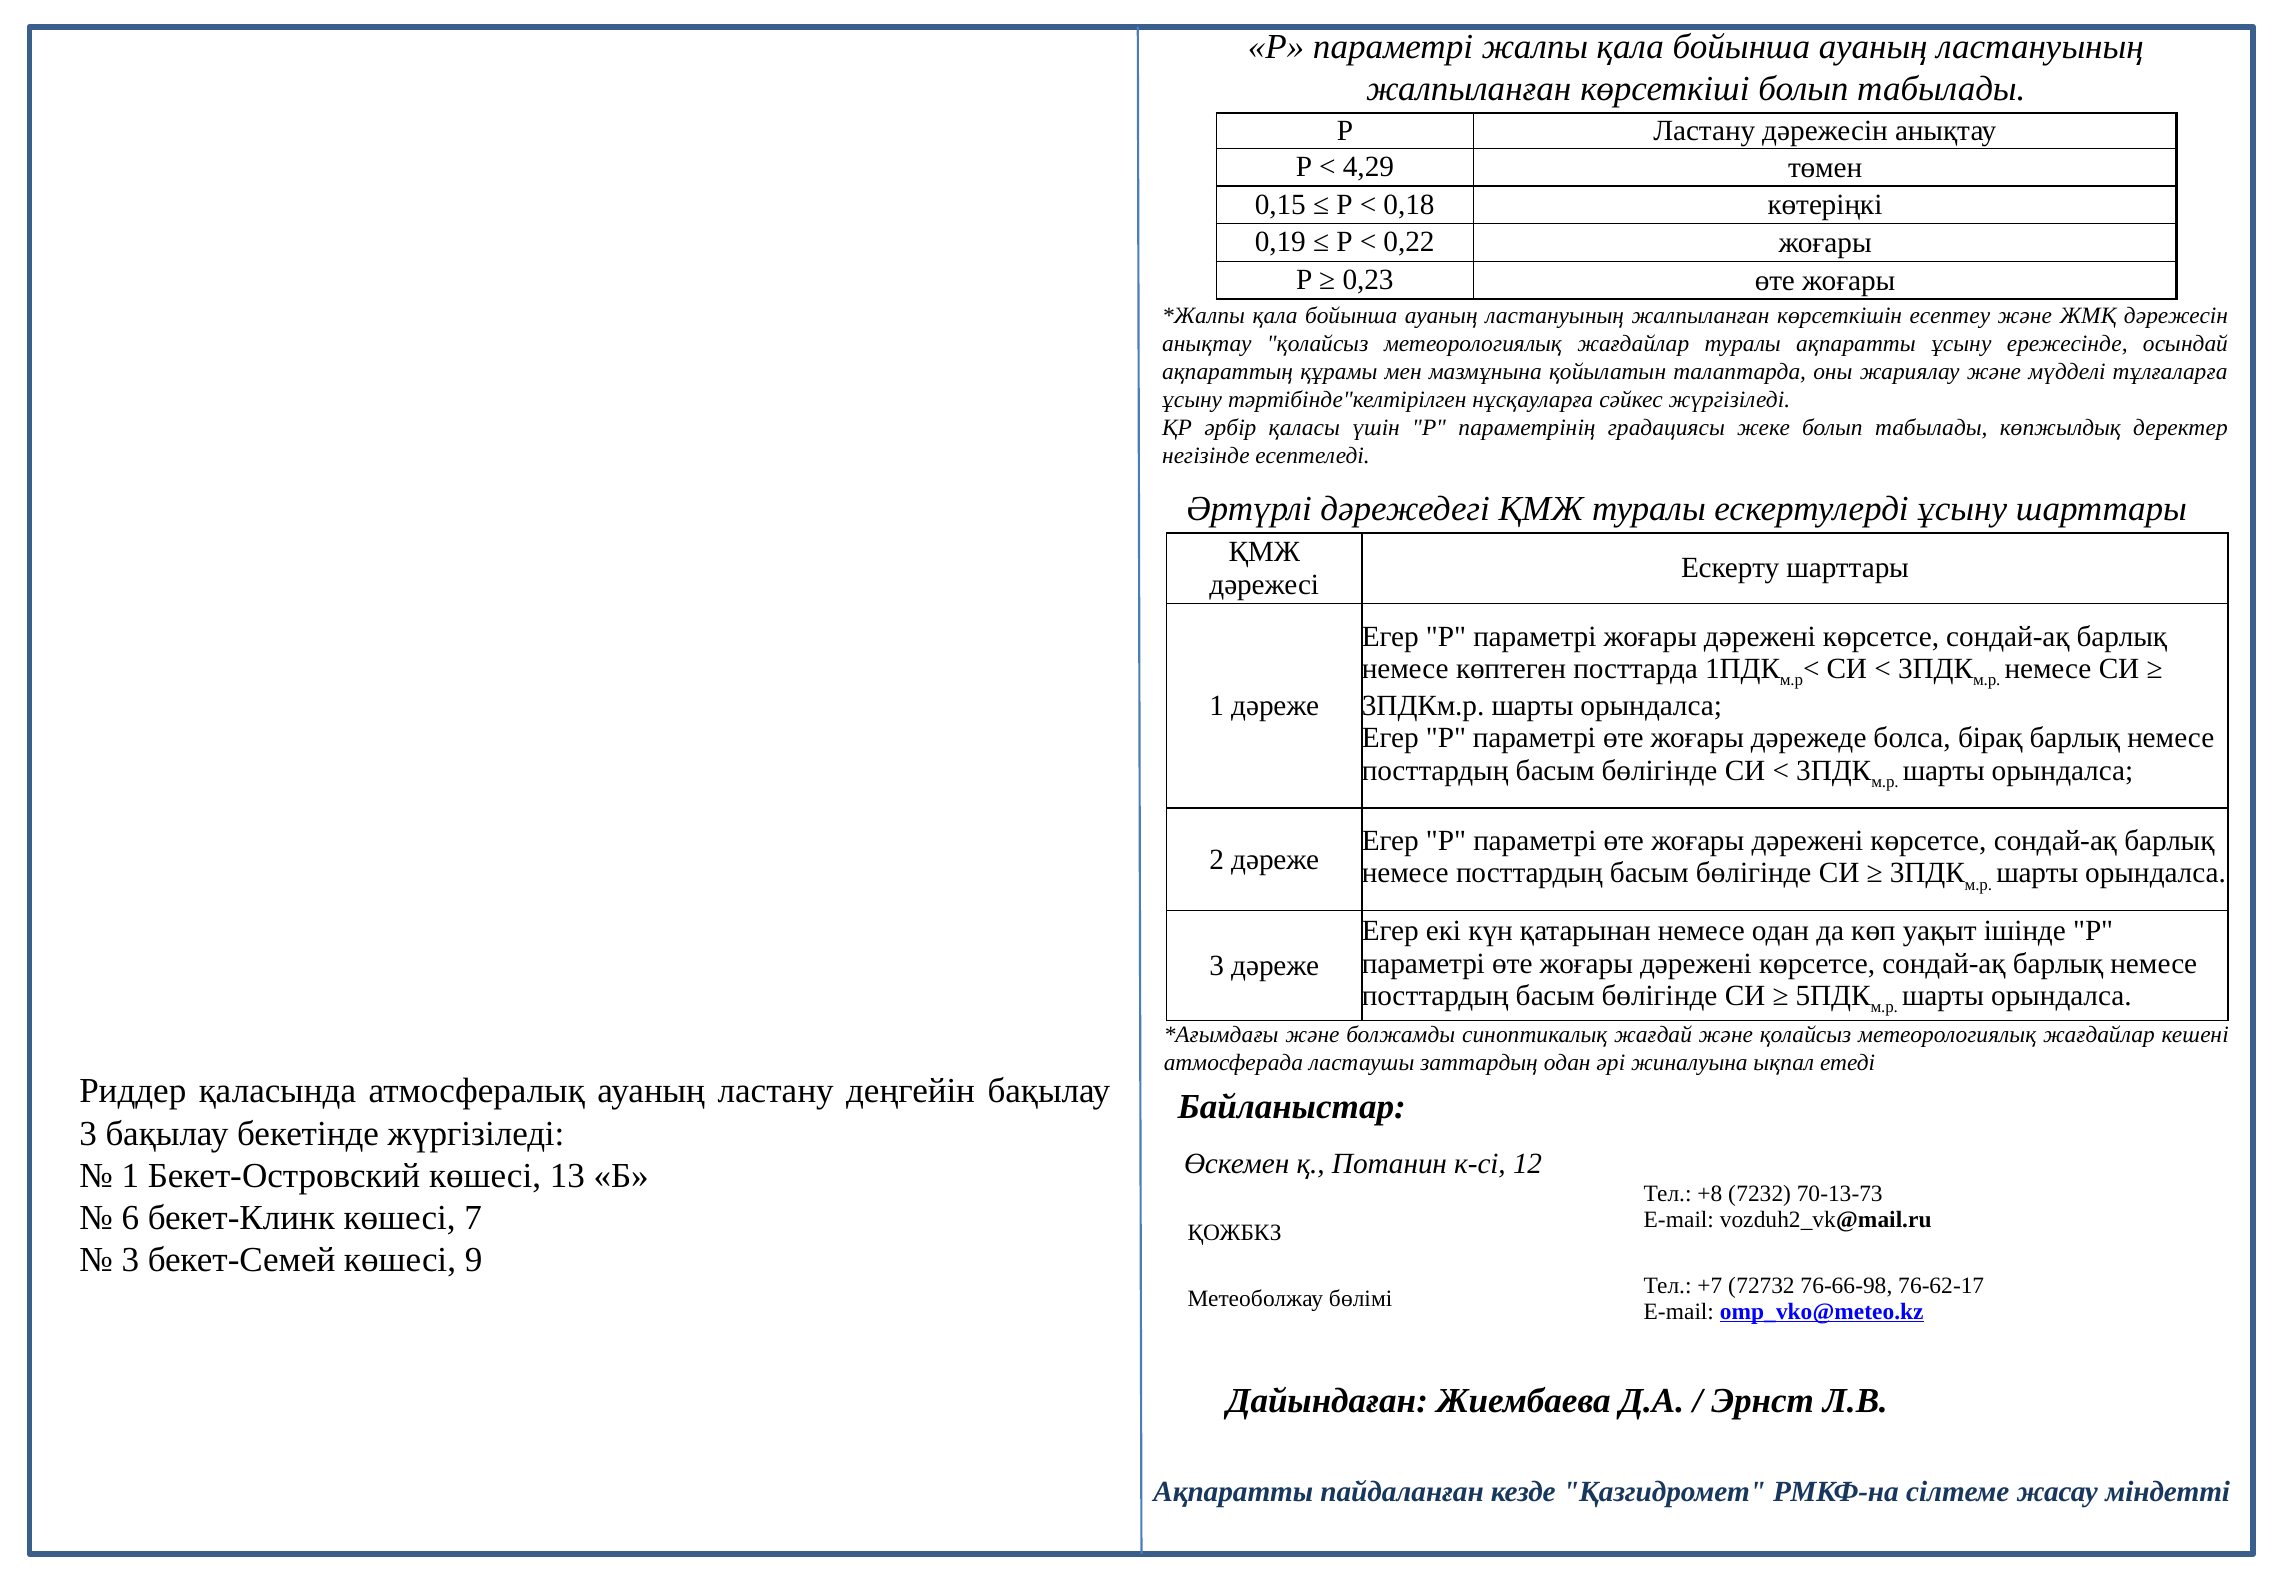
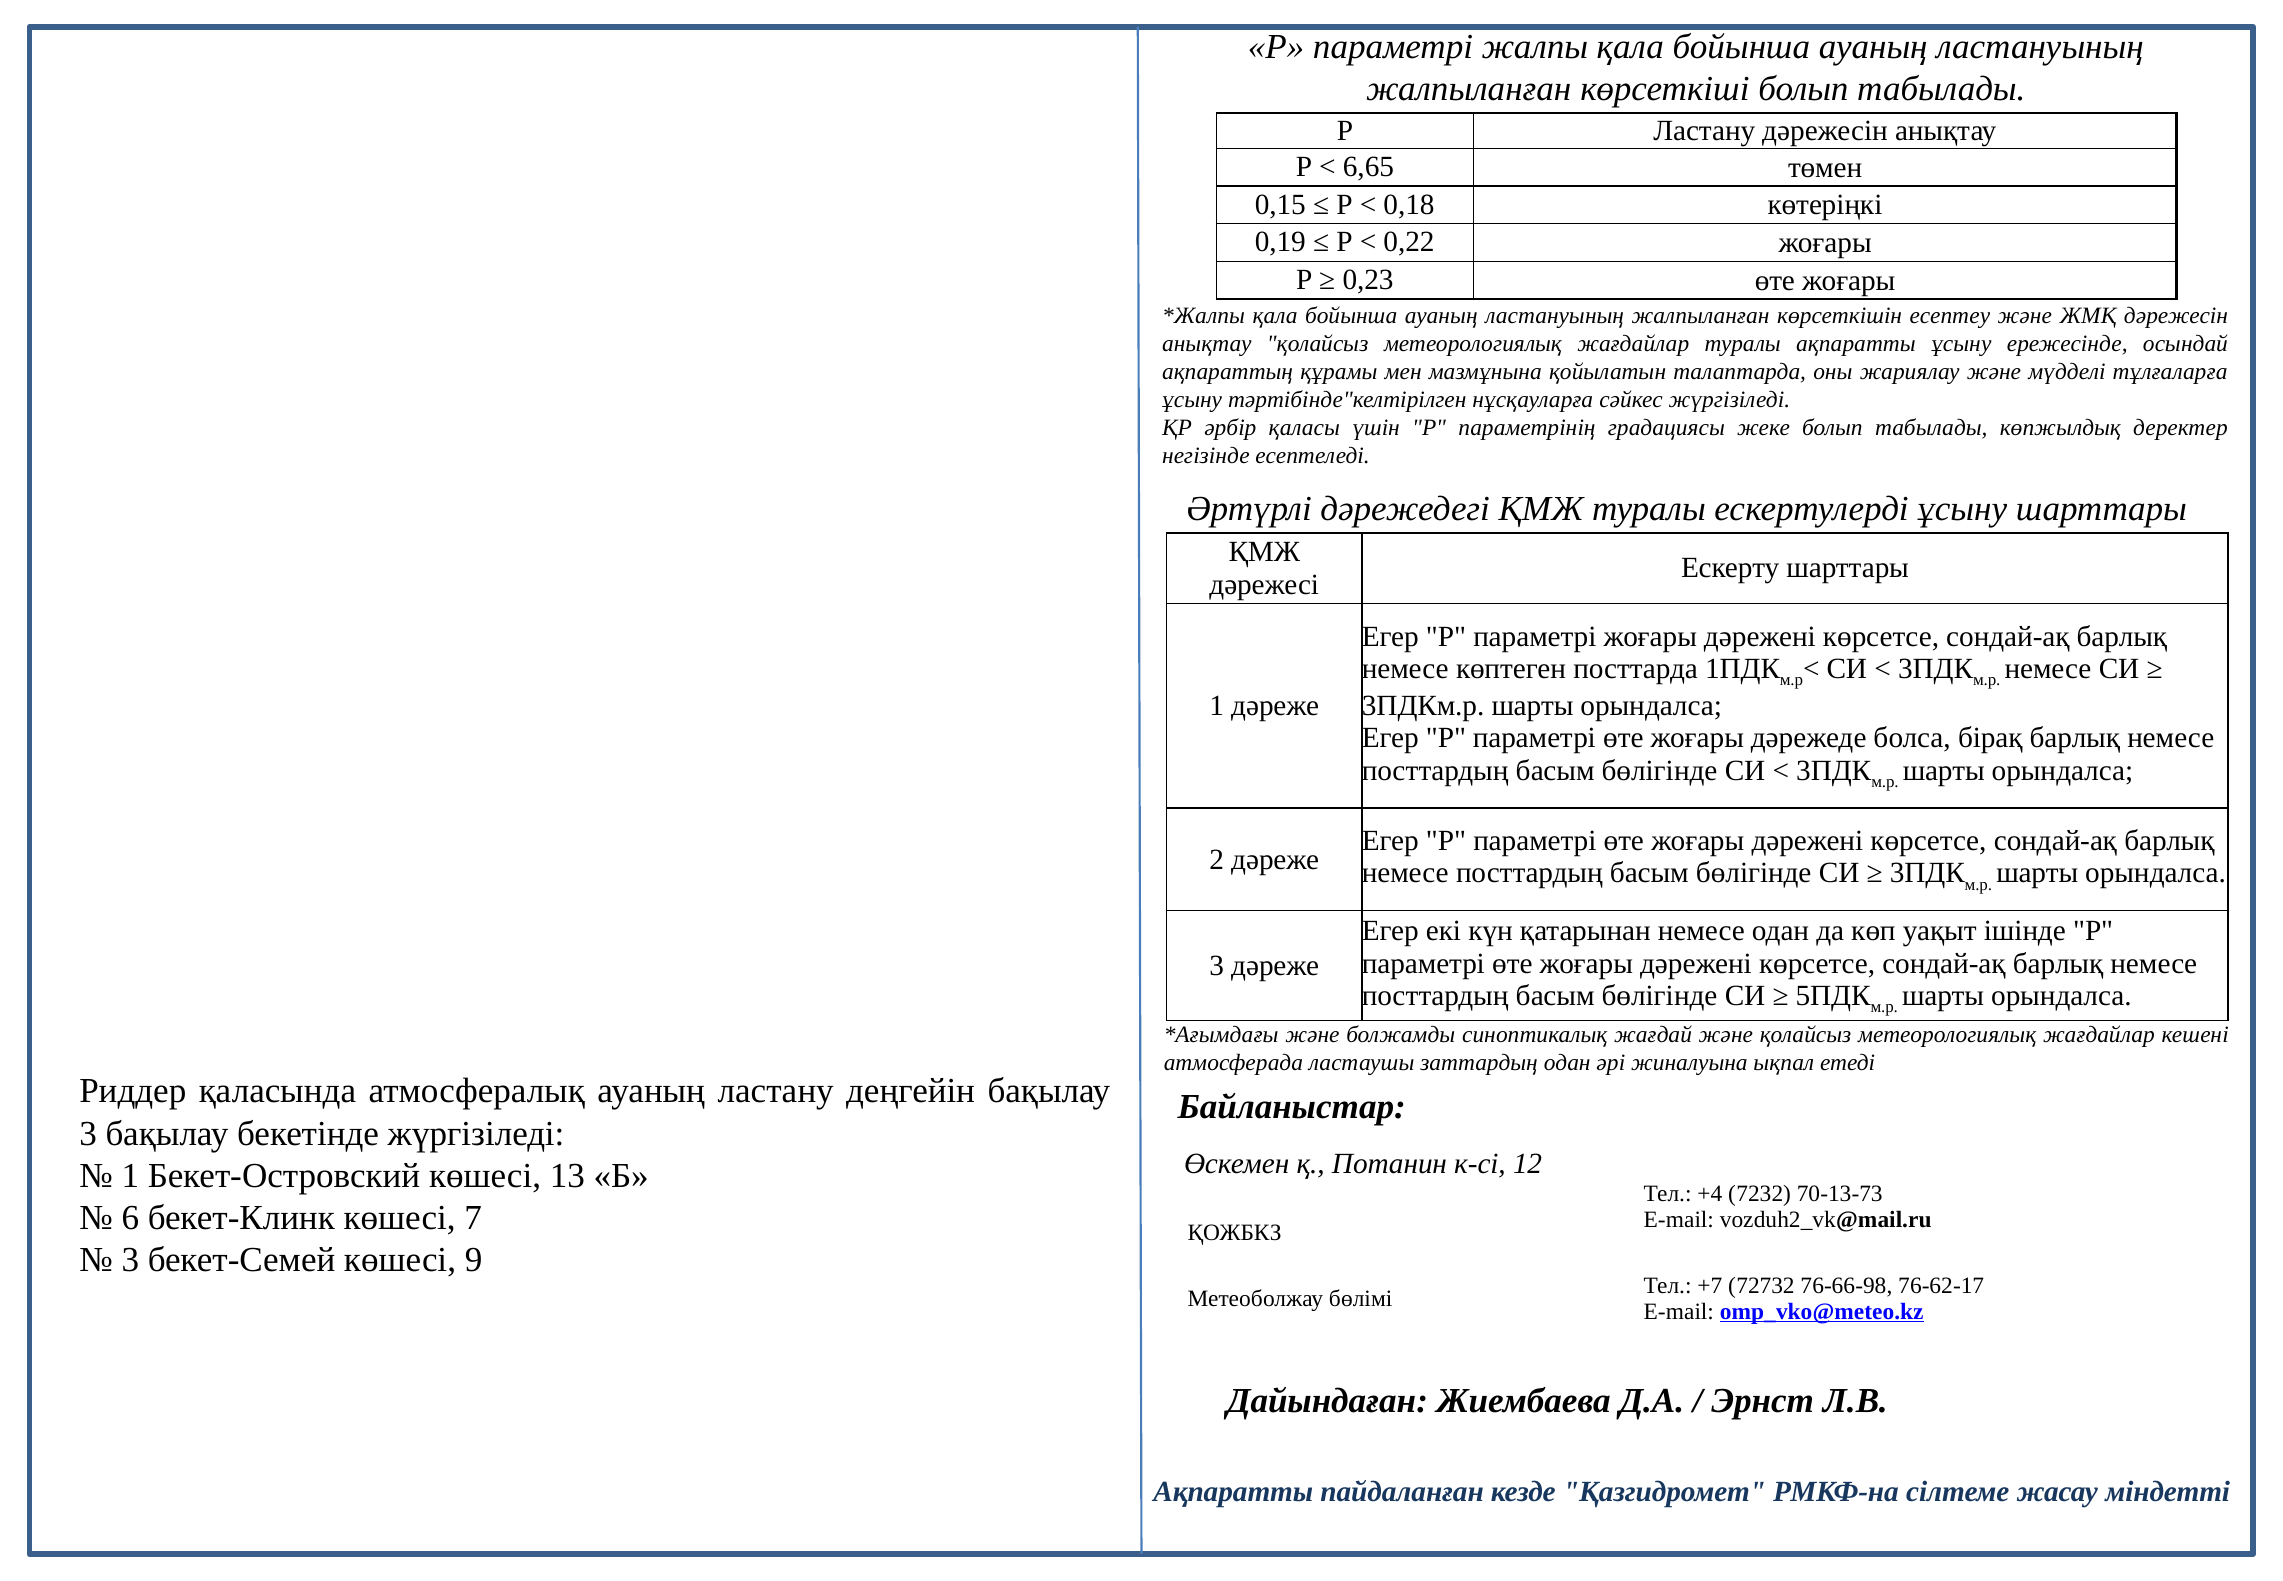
4,29: 4,29 -> 6,65 (1368, 167)
+8: +8 -> +4 (1710, 1194)
